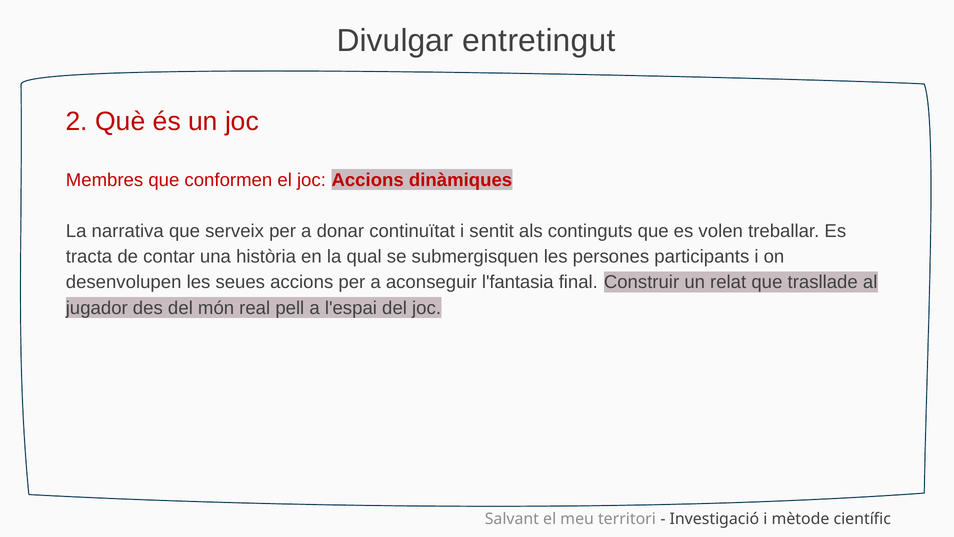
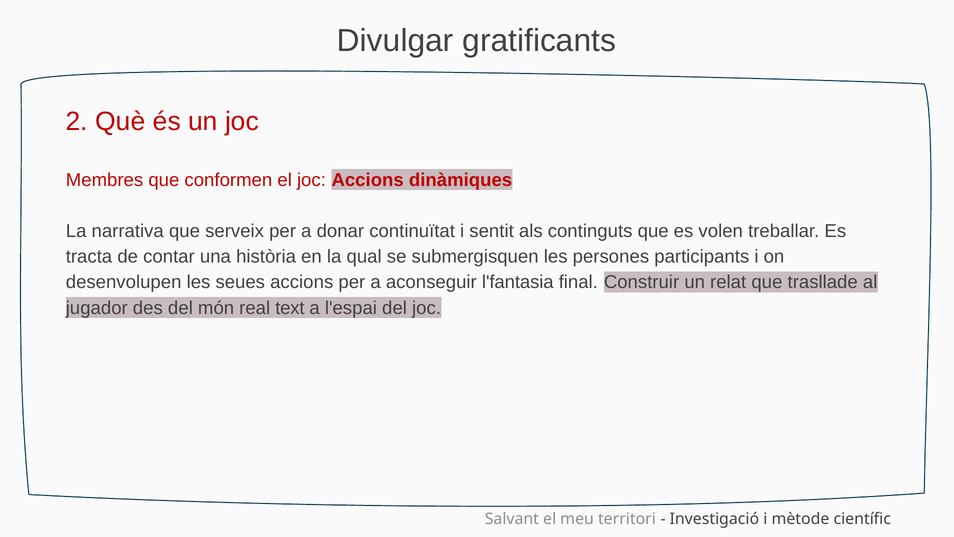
entretingut: entretingut -> gratificants (539, 41)
pell: pell -> text (290, 308)
